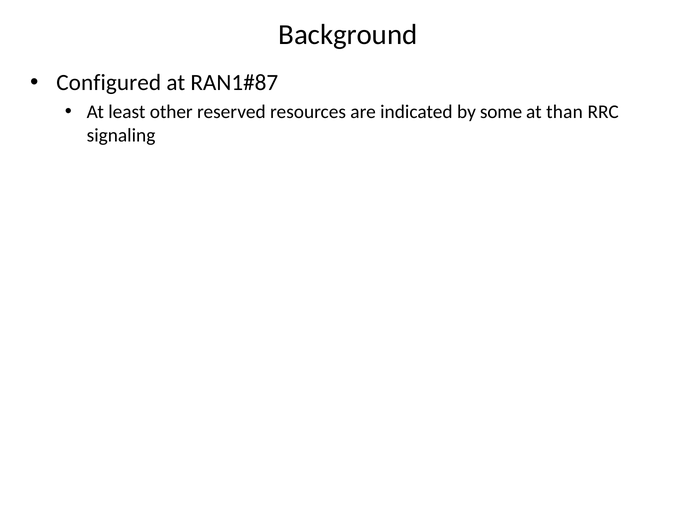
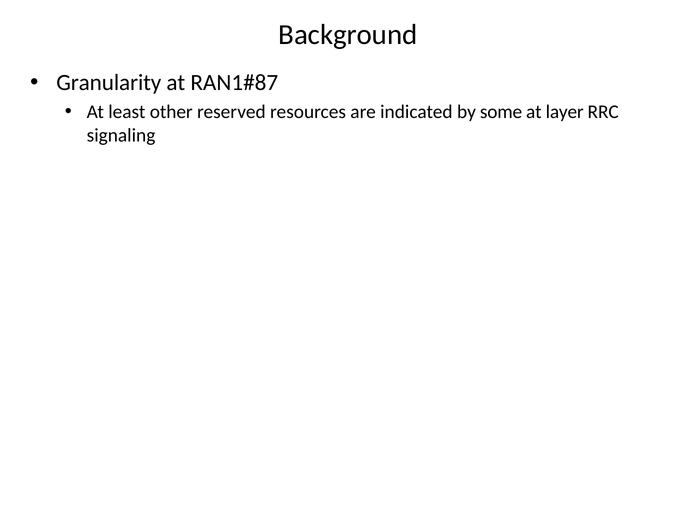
Configured: Configured -> Granularity (109, 83)
than: than -> layer (565, 112)
